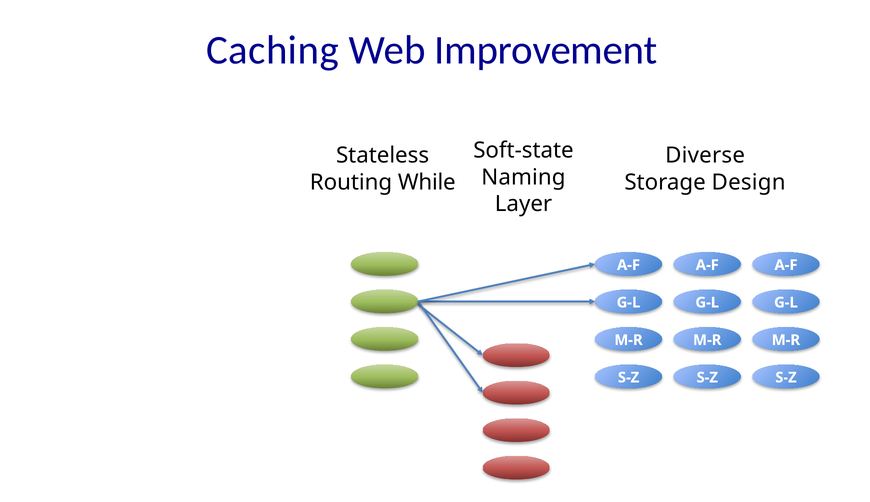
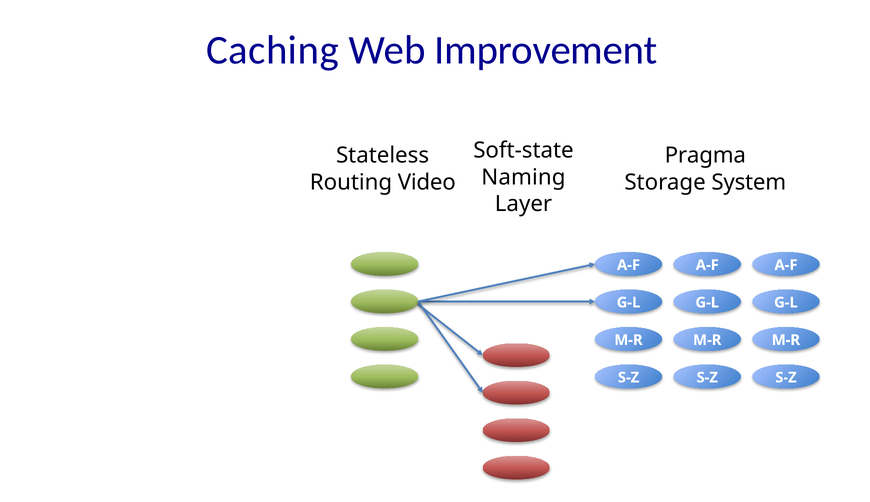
Diverse: Diverse -> Pragma (705, 156)
While: While -> Video (427, 182)
Design: Design -> System (749, 182)
